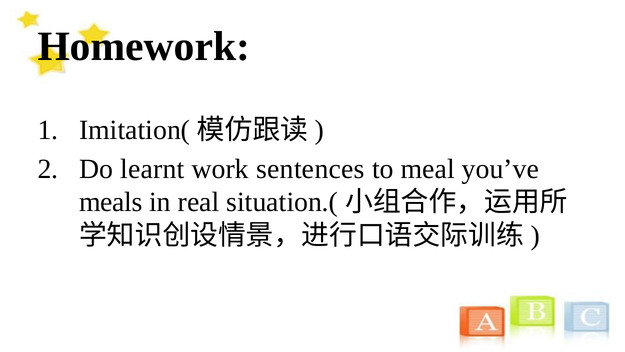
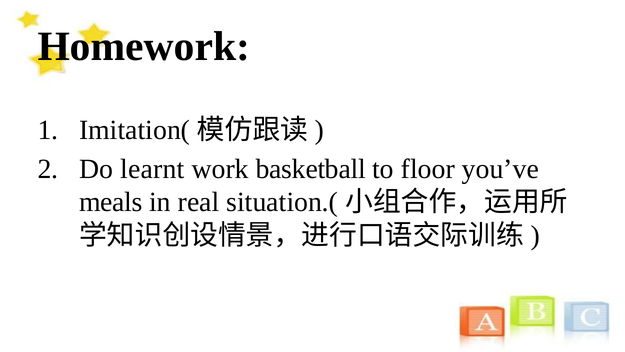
sentences: sentences -> basketball (311, 169)
meal: meal -> floor (428, 169)
